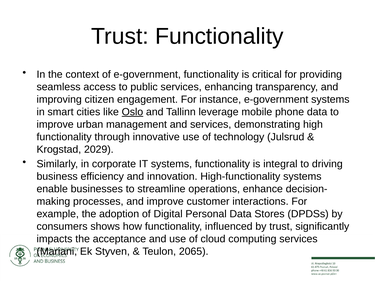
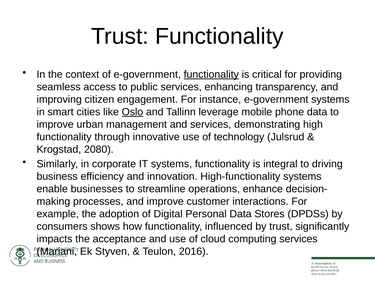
functionality underline: none -> present (211, 74)
2029: 2029 -> 2080 (99, 150)
2065: 2065 -> 2016 (194, 252)
